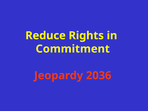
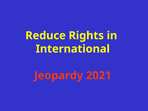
Commitment: Commitment -> International (73, 49)
2036: 2036 -> 2021 (99, 76)
